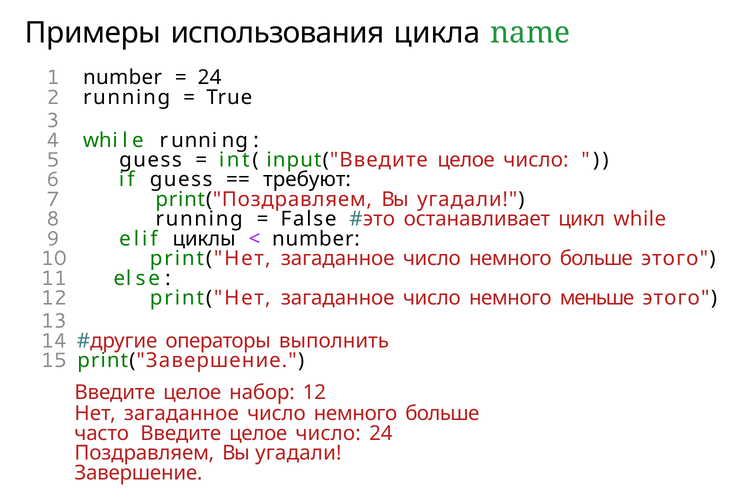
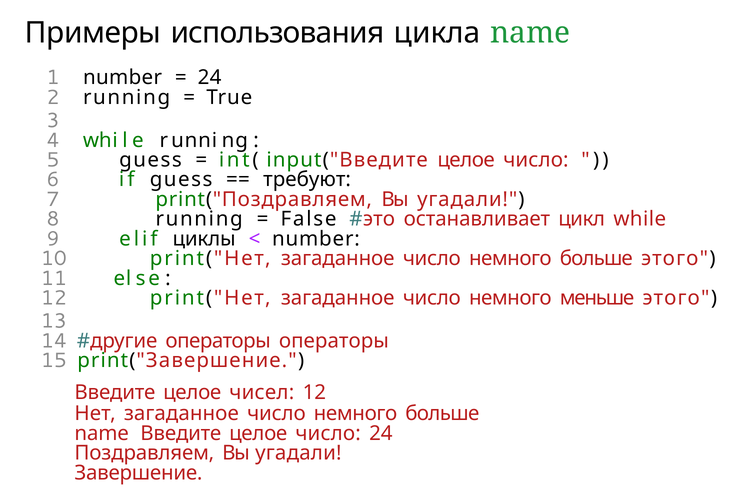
операторы выполнить: выполнить -> операторы (334, 341)
набор: набор -> чисел (262, 393)
часто: часто -> name (102, 434)
